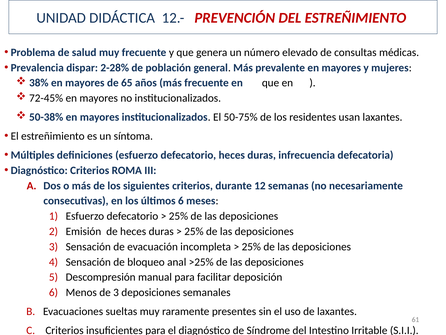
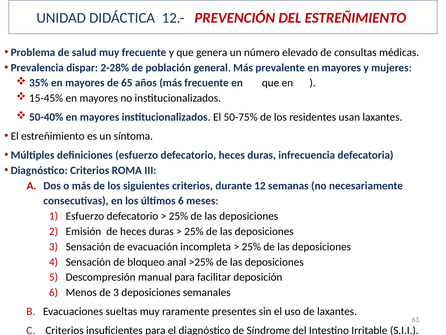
38%: 38% -> 35% (39, 83)
72-45%: 72-45% -> 15-45% (46, 98)
50-38%: 50-38% -> 50-40% (46, 117)
